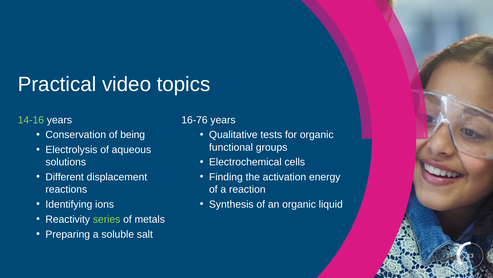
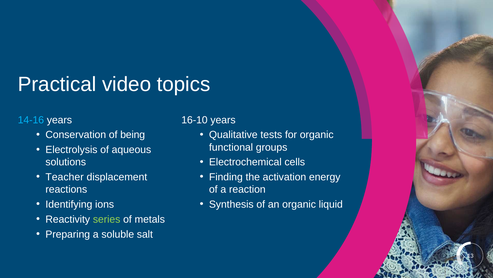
14-16 colour: light green -> light blue (31, 120)
16-76: 16-76 -> 16-10 (194, 120)
Different: Different -> Teacher (65, 177)
